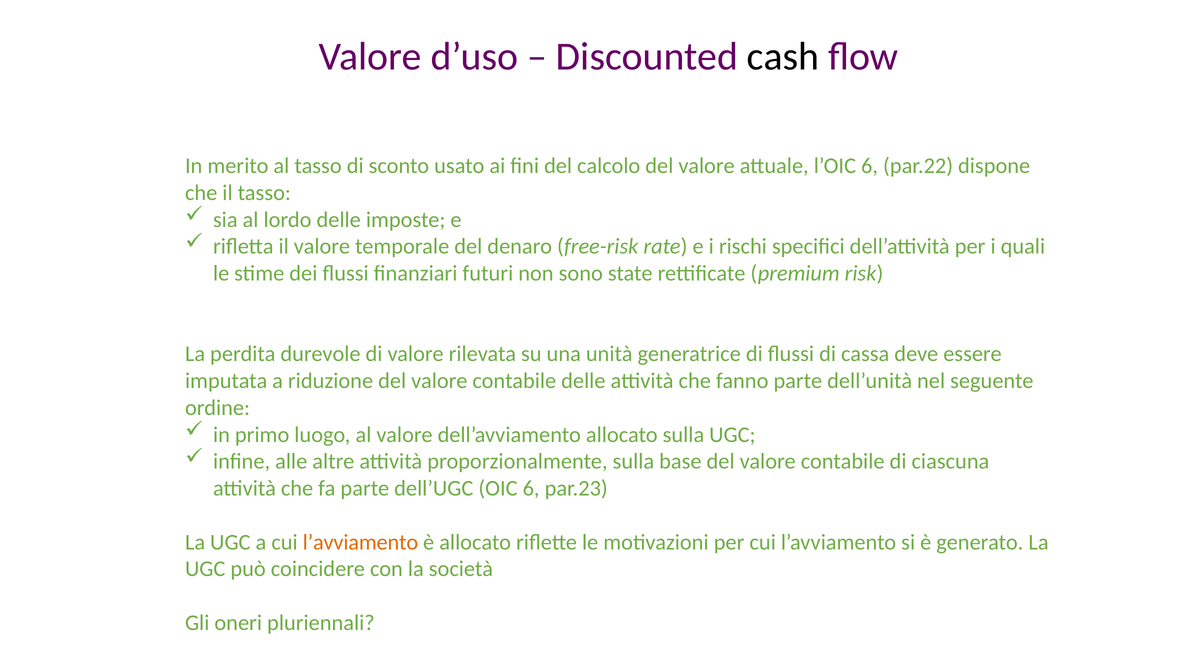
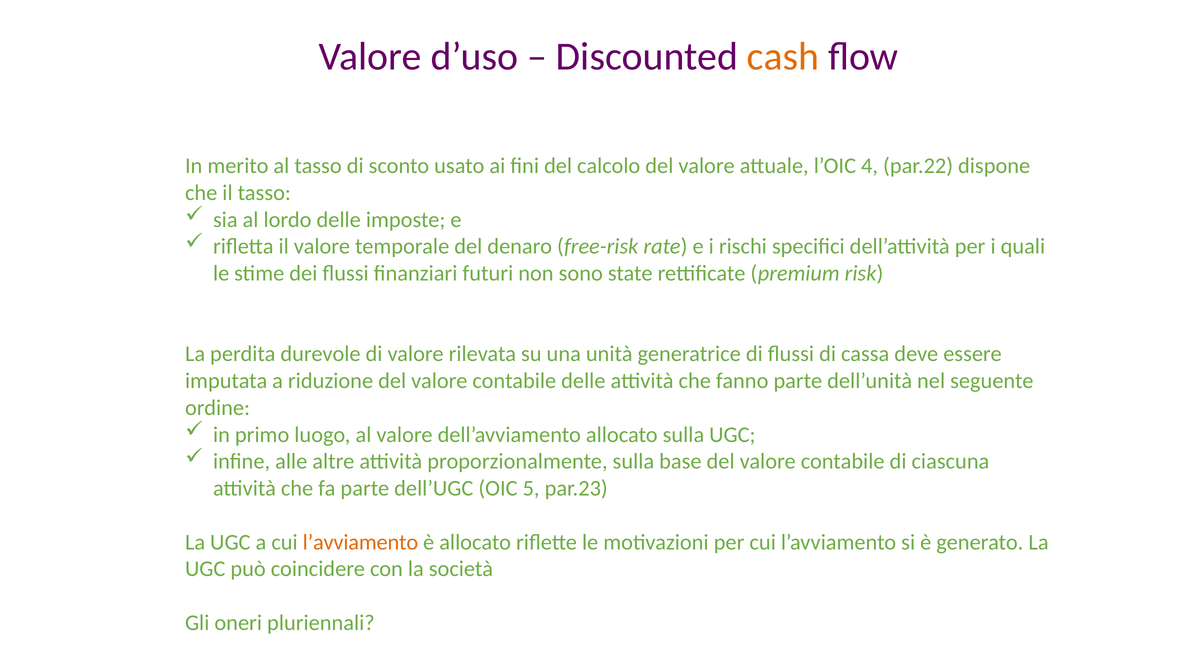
cash colour: black -> orange (783, 57)
l’OIC 6: 6 -> 4 (870, 166)
OIC 6: 6 -> 5 (531, 489)
